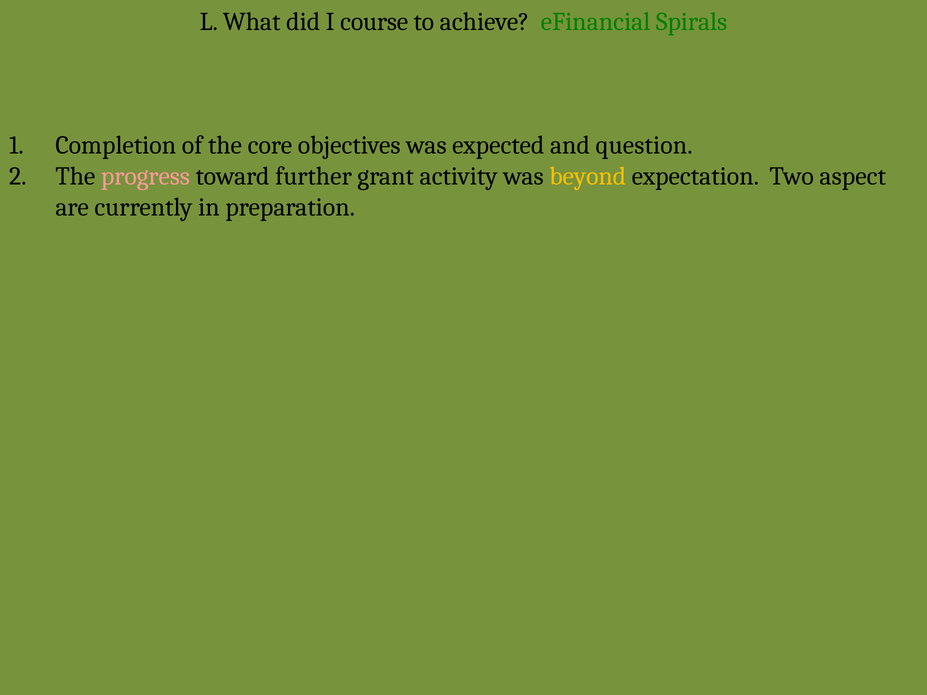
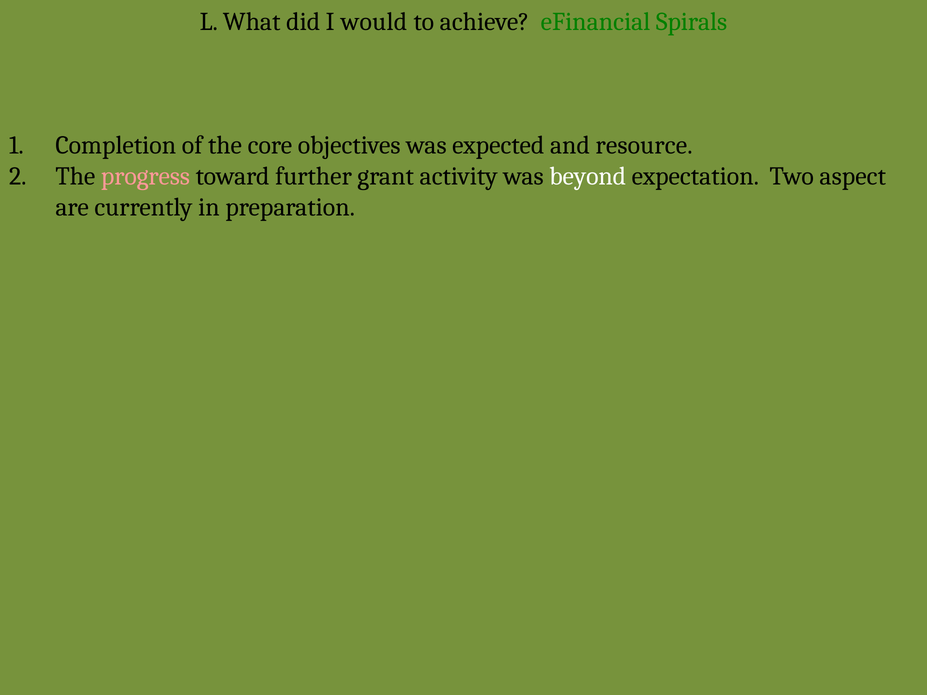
course: course -> would (374, 22)
question: question -> resource (644, 145)
beyond colour: yellow -> white (588, 176)
